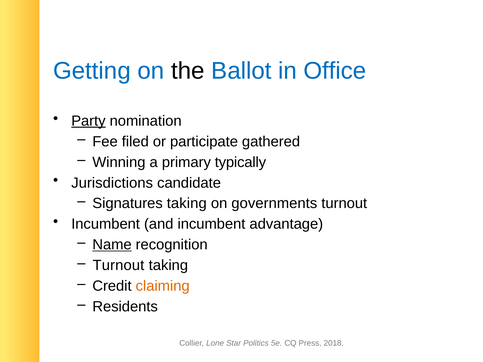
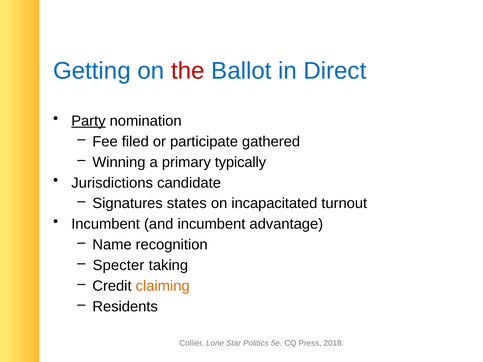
the colour: black -> red (188, 71)
Office: Office -> Direct (335, 71)
Signatures taking: taking -> states (187, 204)
governments: governments -> incapacitated (274, 204)
Name underline: present -> none (112, 245)
Turnout: Turnout -> Specter (118, 266)
